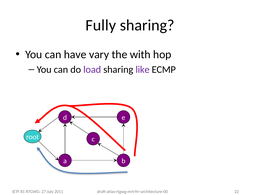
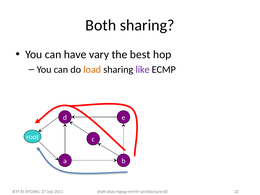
Fully: Fully -> Both (101, 25)
with: with -> best (140, 55)
load colour: purple -> orange (92, 69)
